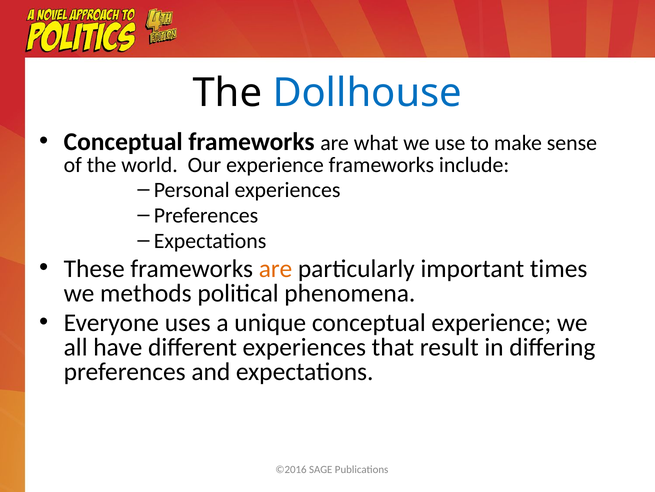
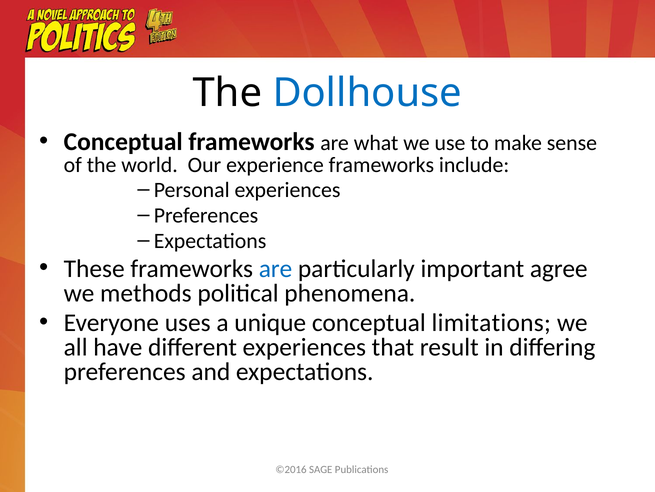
are colour: orange -> blue (276, 268)
times: times -> agree (559, 268)
conceptual experience: experience -> limitations (491, 322)
